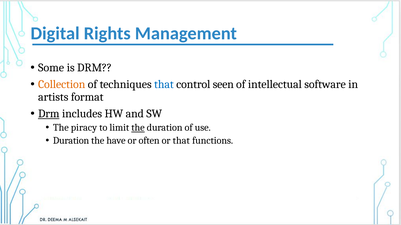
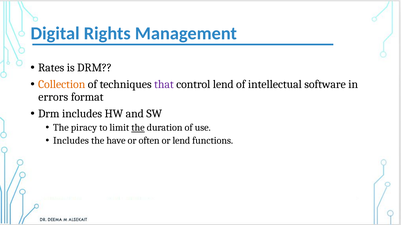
Some: Some -> Rates (51, 68)
that colour: blue -> purple (164, 85)
control seen: seen -> lend (223, 85)
artists: artists -> errors (53, 97)
Drm underline: present -> none (49, 114)
Duration: Duration -> Includes (71, 141)
or that: that -> lend (181, 141)
